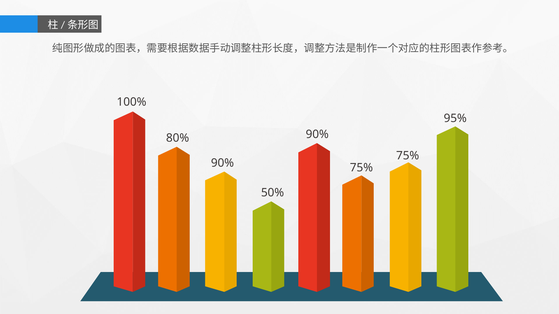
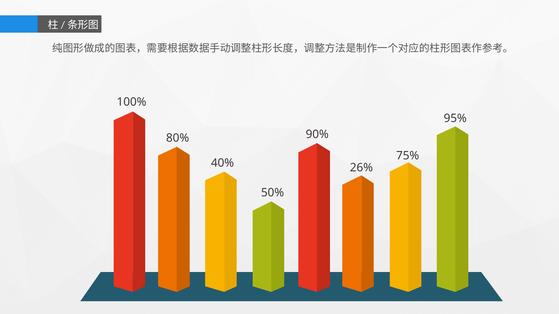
90%: 90% -> 40% (222, 163)
75%: 75% -> 26% (361, 168)
